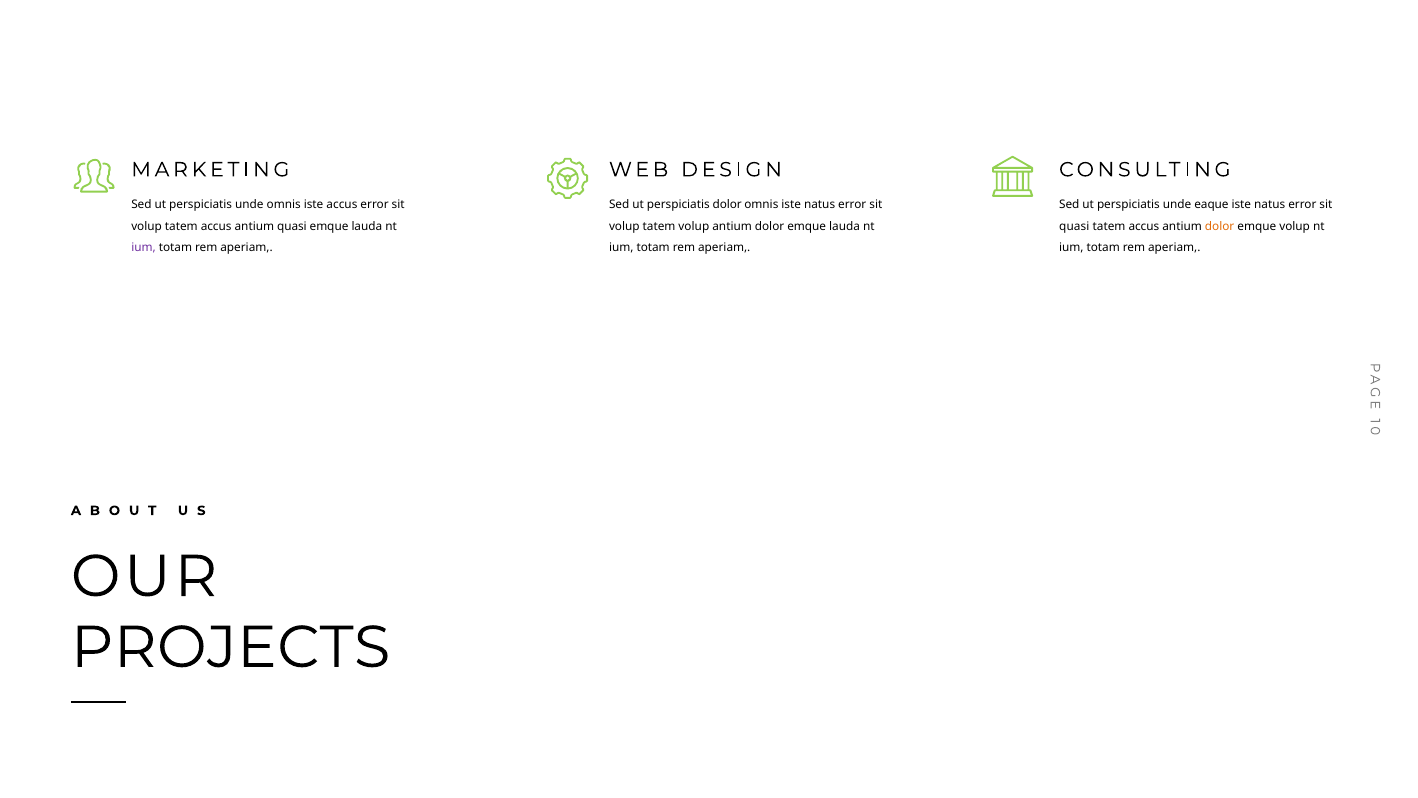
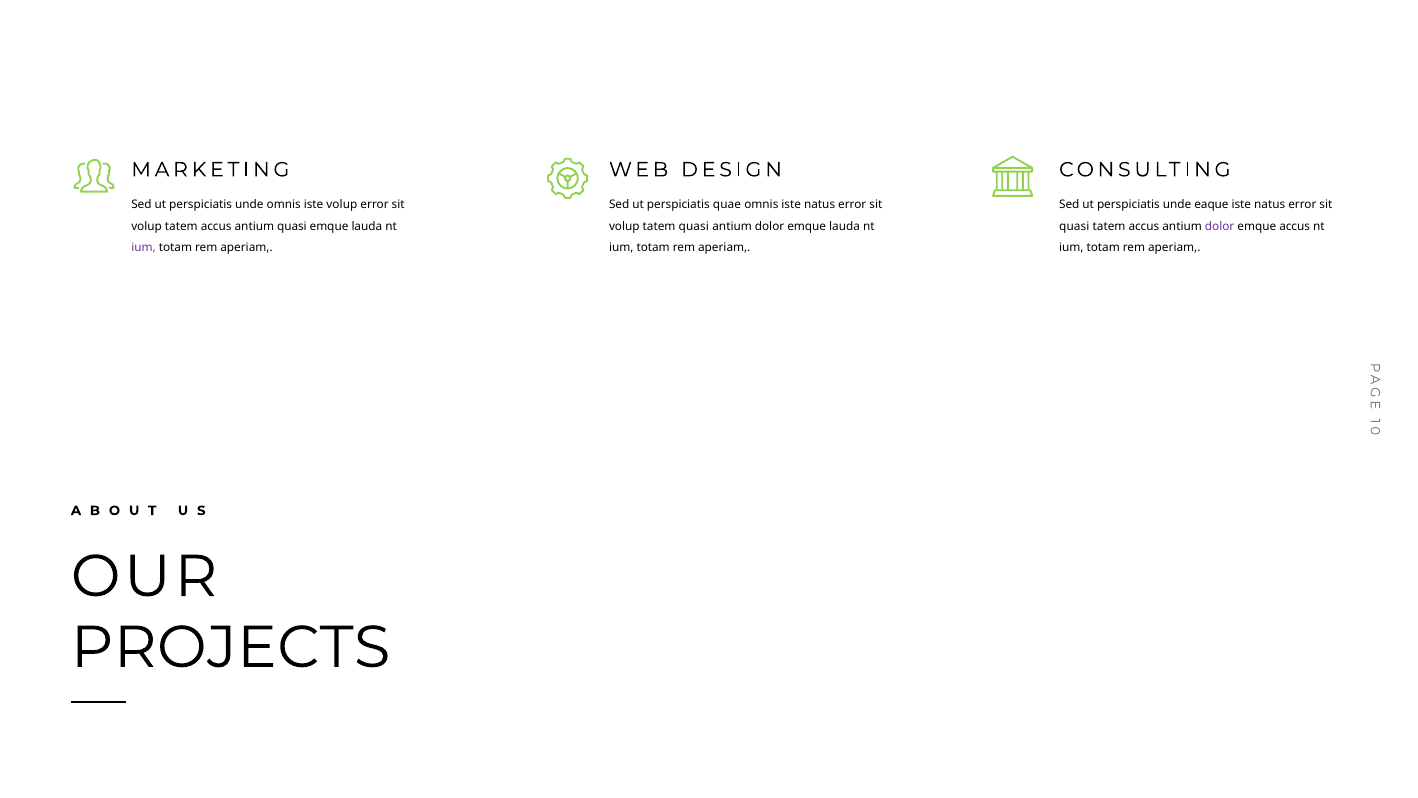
iste accus: accus -> volup (342, 205)
perspiciatis dolor: dolor -> quae (727, 205)
tatem volup: volup -> quasi (694, 226)
dolor colour: orange -> purple (1220, 226)
emque volup: volup -> accus (1295, 226)
